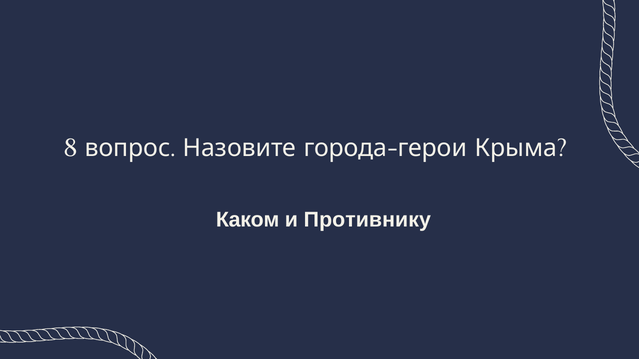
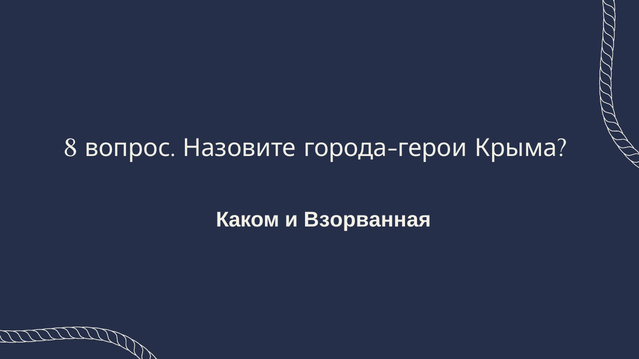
Противнику: Противнику -> Взорванная (367, 220)
